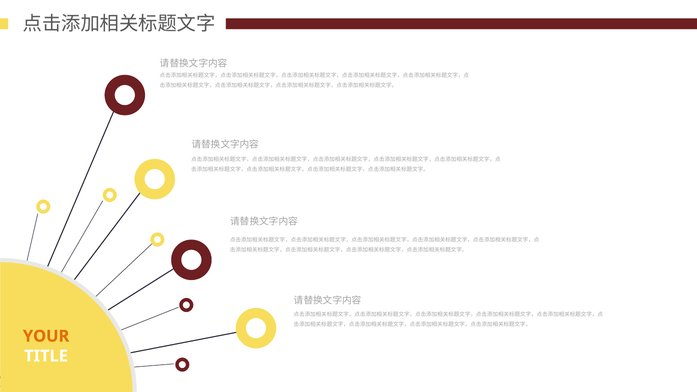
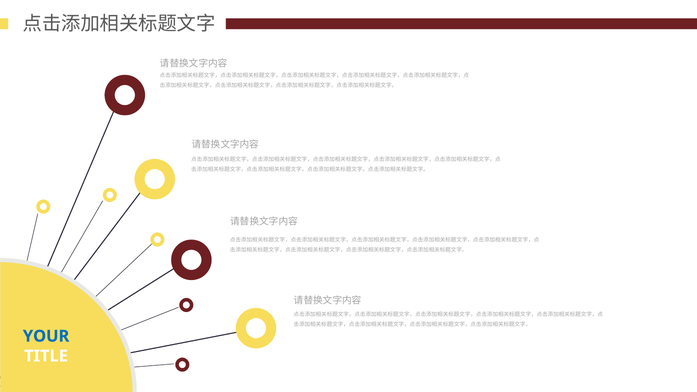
YOUR colour: orange -> blue (46, 336)
